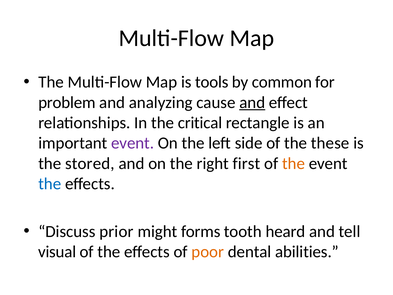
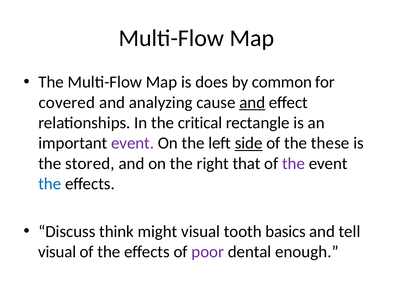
tools: tools -> does (212, 82)
problem: problem -> covered (67, 102)
side underline: none -> present (249, 143)
first: first -> that (247, 163)
the colour: orange -> purple (294, 163)
prior: prior -> think (117, 231)
might forms: forms -> visual (201, 231)
heard: heard -> basics (286, 231)
poor colour: orange -> purple (208, 252)
abilities: abilities -> enough (307, 252)
